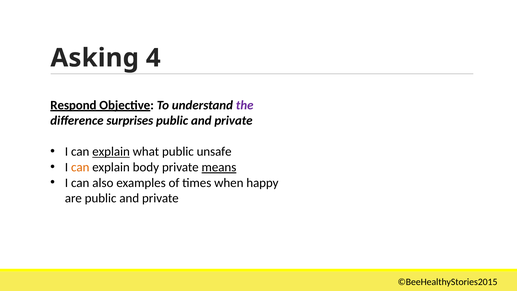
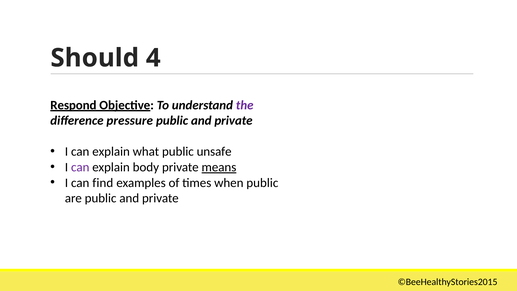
Asking: Asking -> Should (95, 58)
surprises: surprises -> pressure (130, 121)
explain underline: present -> none (111, 152)
can colour: orange -> purple (80, 167)
also: also -> find (103, 183)
when happy: happy -> public (262, 183)
